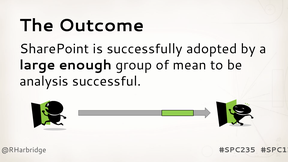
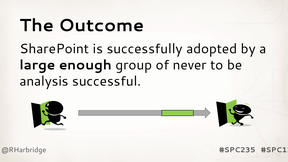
mean: mean -> never (190, 65)
